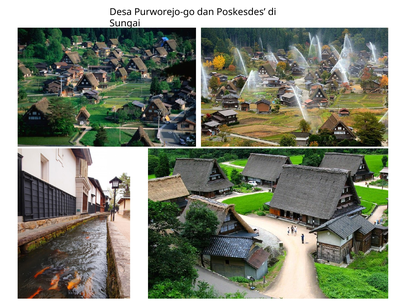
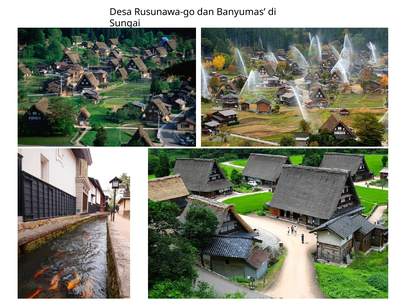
Purworejo-go: Purworejo-go -> Rusunawa-go (164, 12)
Poskesdes: Poskesdes -> Banyumas (241, 12)
